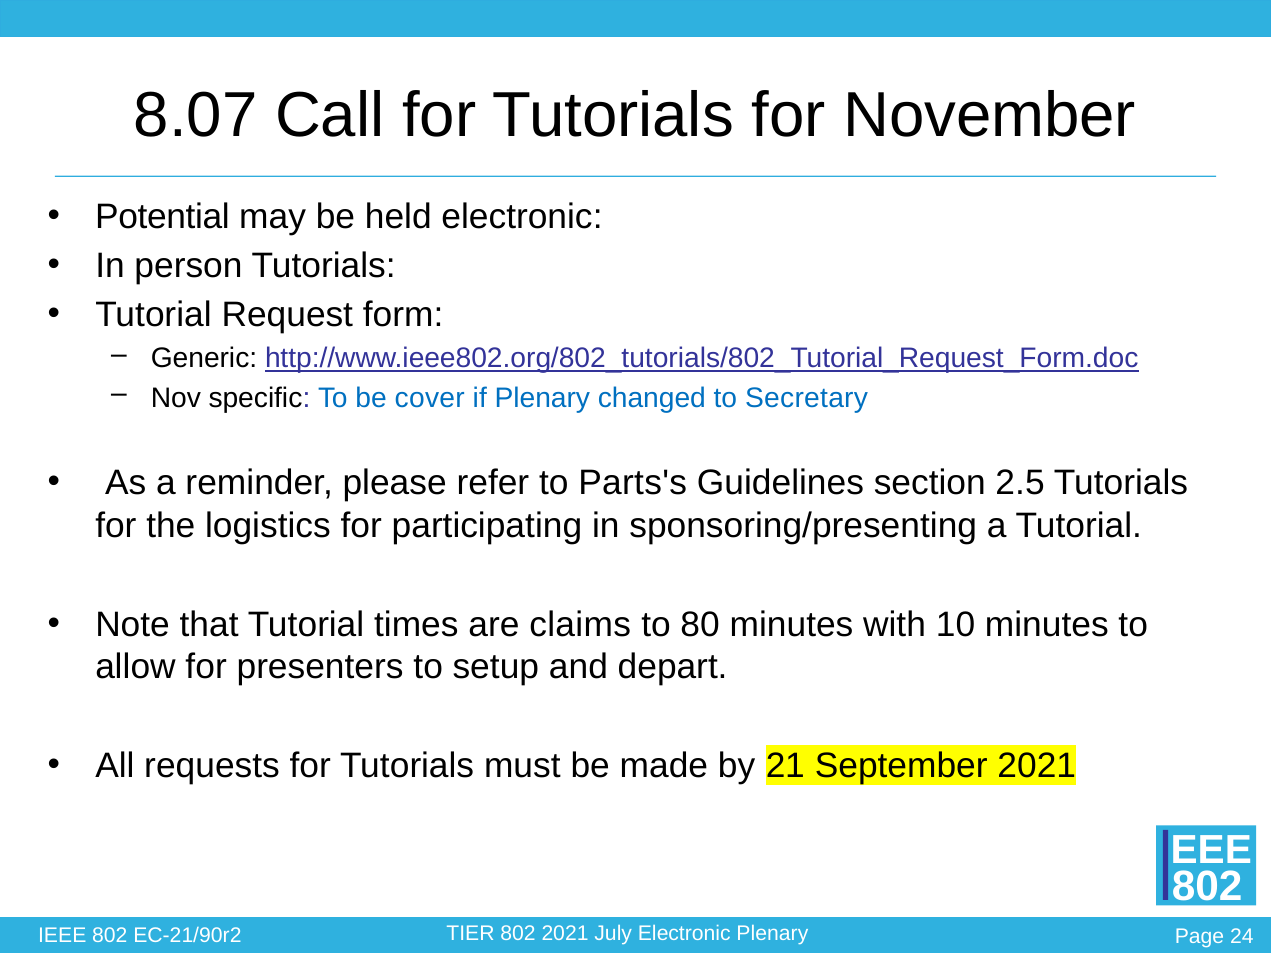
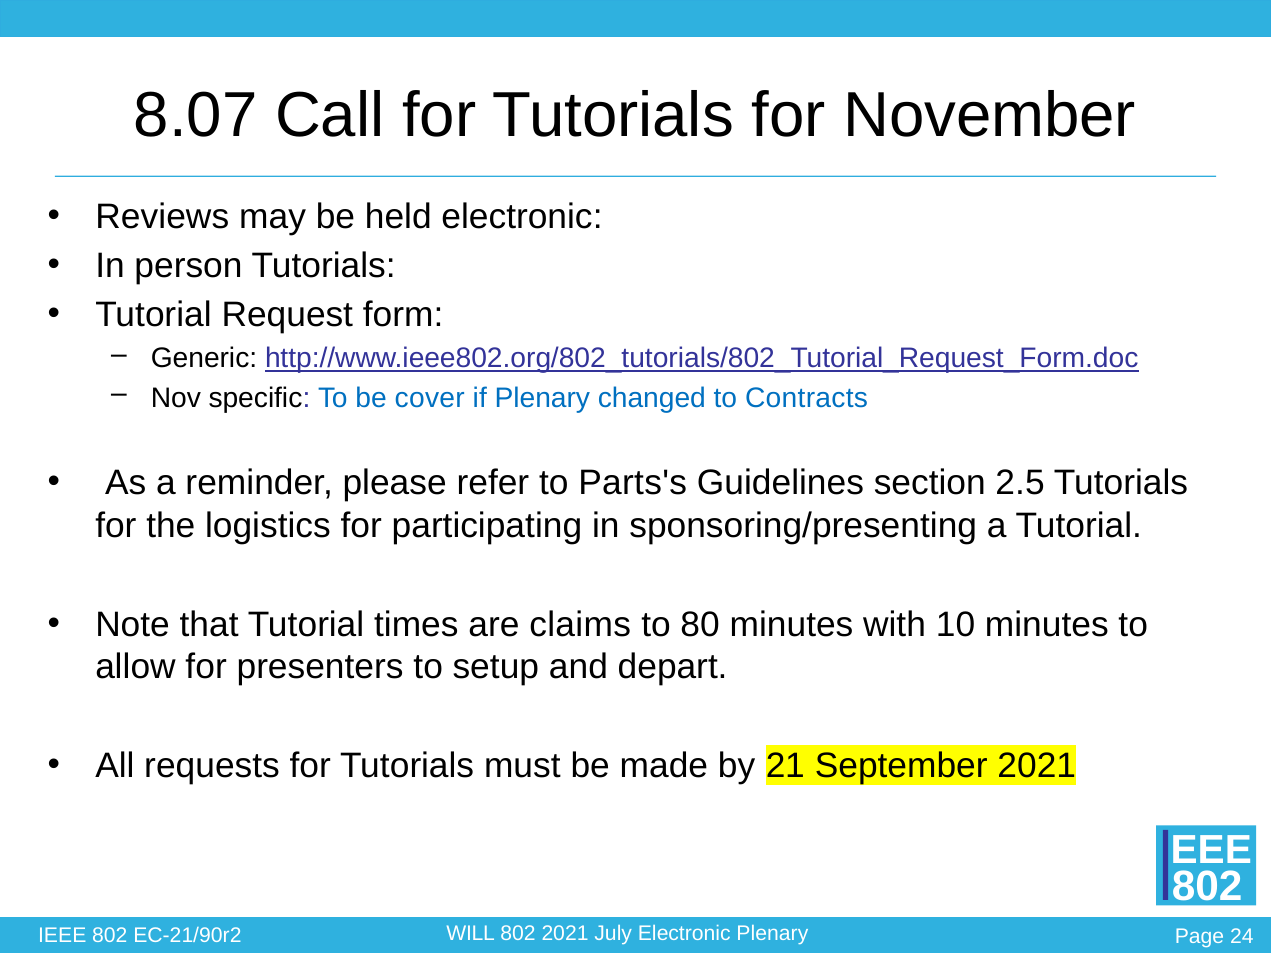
Potential: Potential -> Reviews (162, 216)
Secretary: Secretary -> Contracts (807, 398)
TIER: TIER -> WILL (471, 933)
